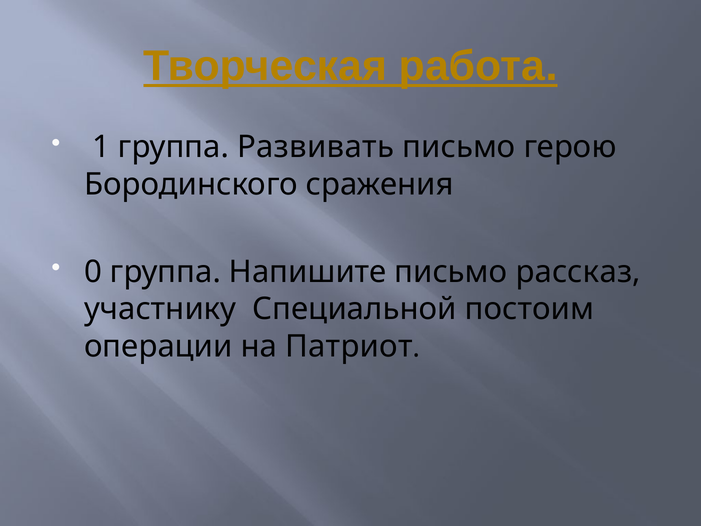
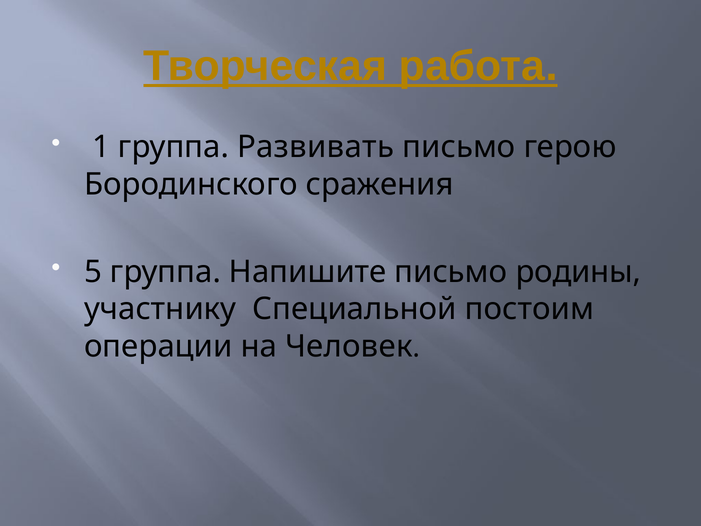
0: 0 -> 5 (93, 272)
рассказ: рассказ -> родины (578, 272)
Патриот: Патриот -> Человек (349, 346)
